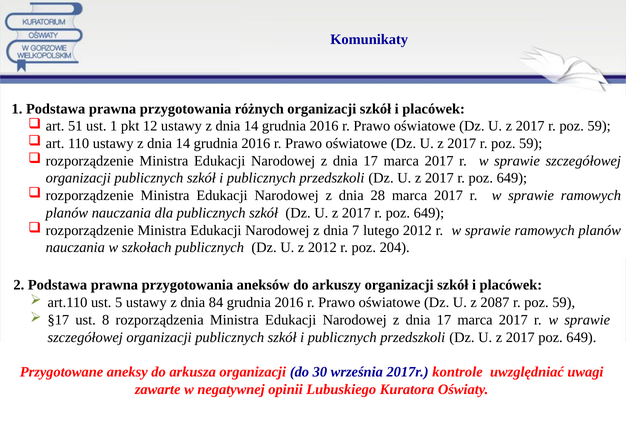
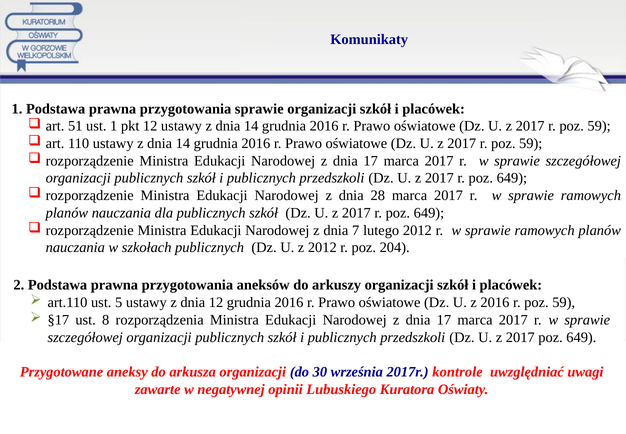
przygotowania różnych: różnych -> sprawie (259, 109)
dnia 84: 84 -> 12 (216, 302)
z 2087: 2087 -> 2016 (495, 302)
